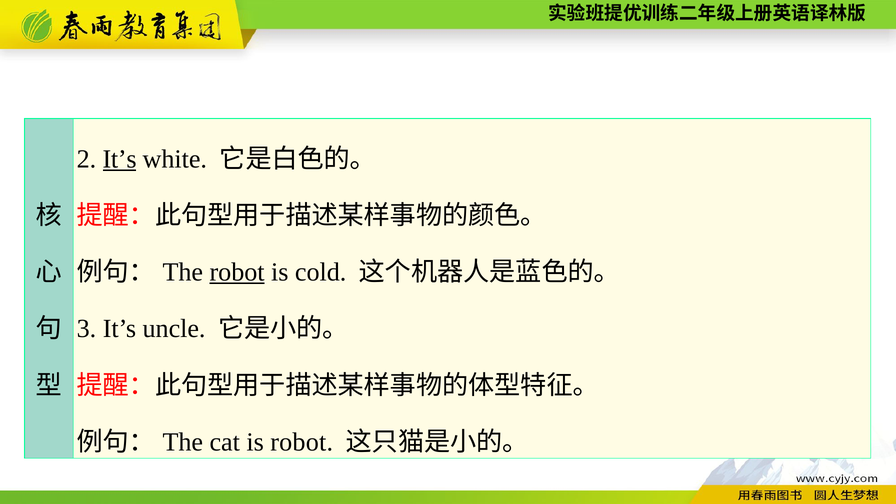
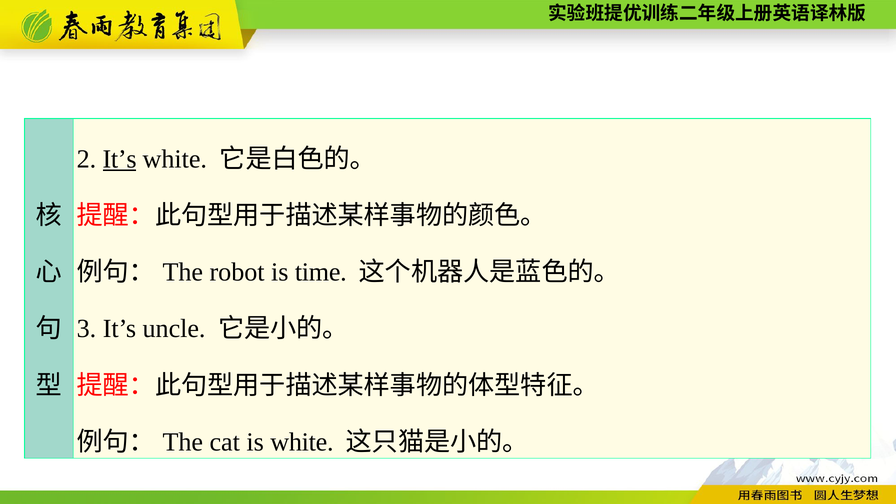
robot underline: present -> none (237, 272)
cold: cold -> time (321, 272)
is robot: robot -> white (302, 442)
